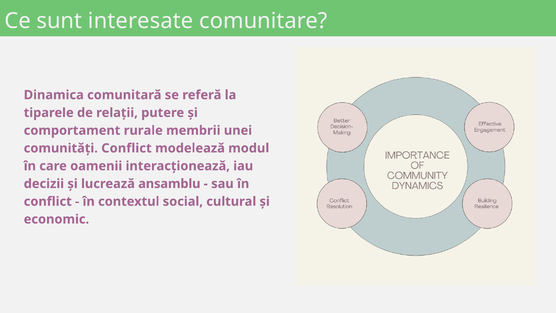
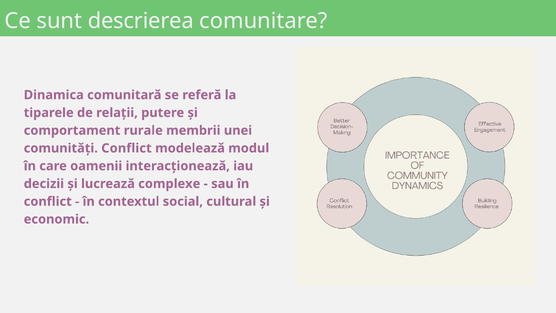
interesate: interesate -> descrierea (141, 21)
ansamblu: ansamblu -> complexe (169, 184)
